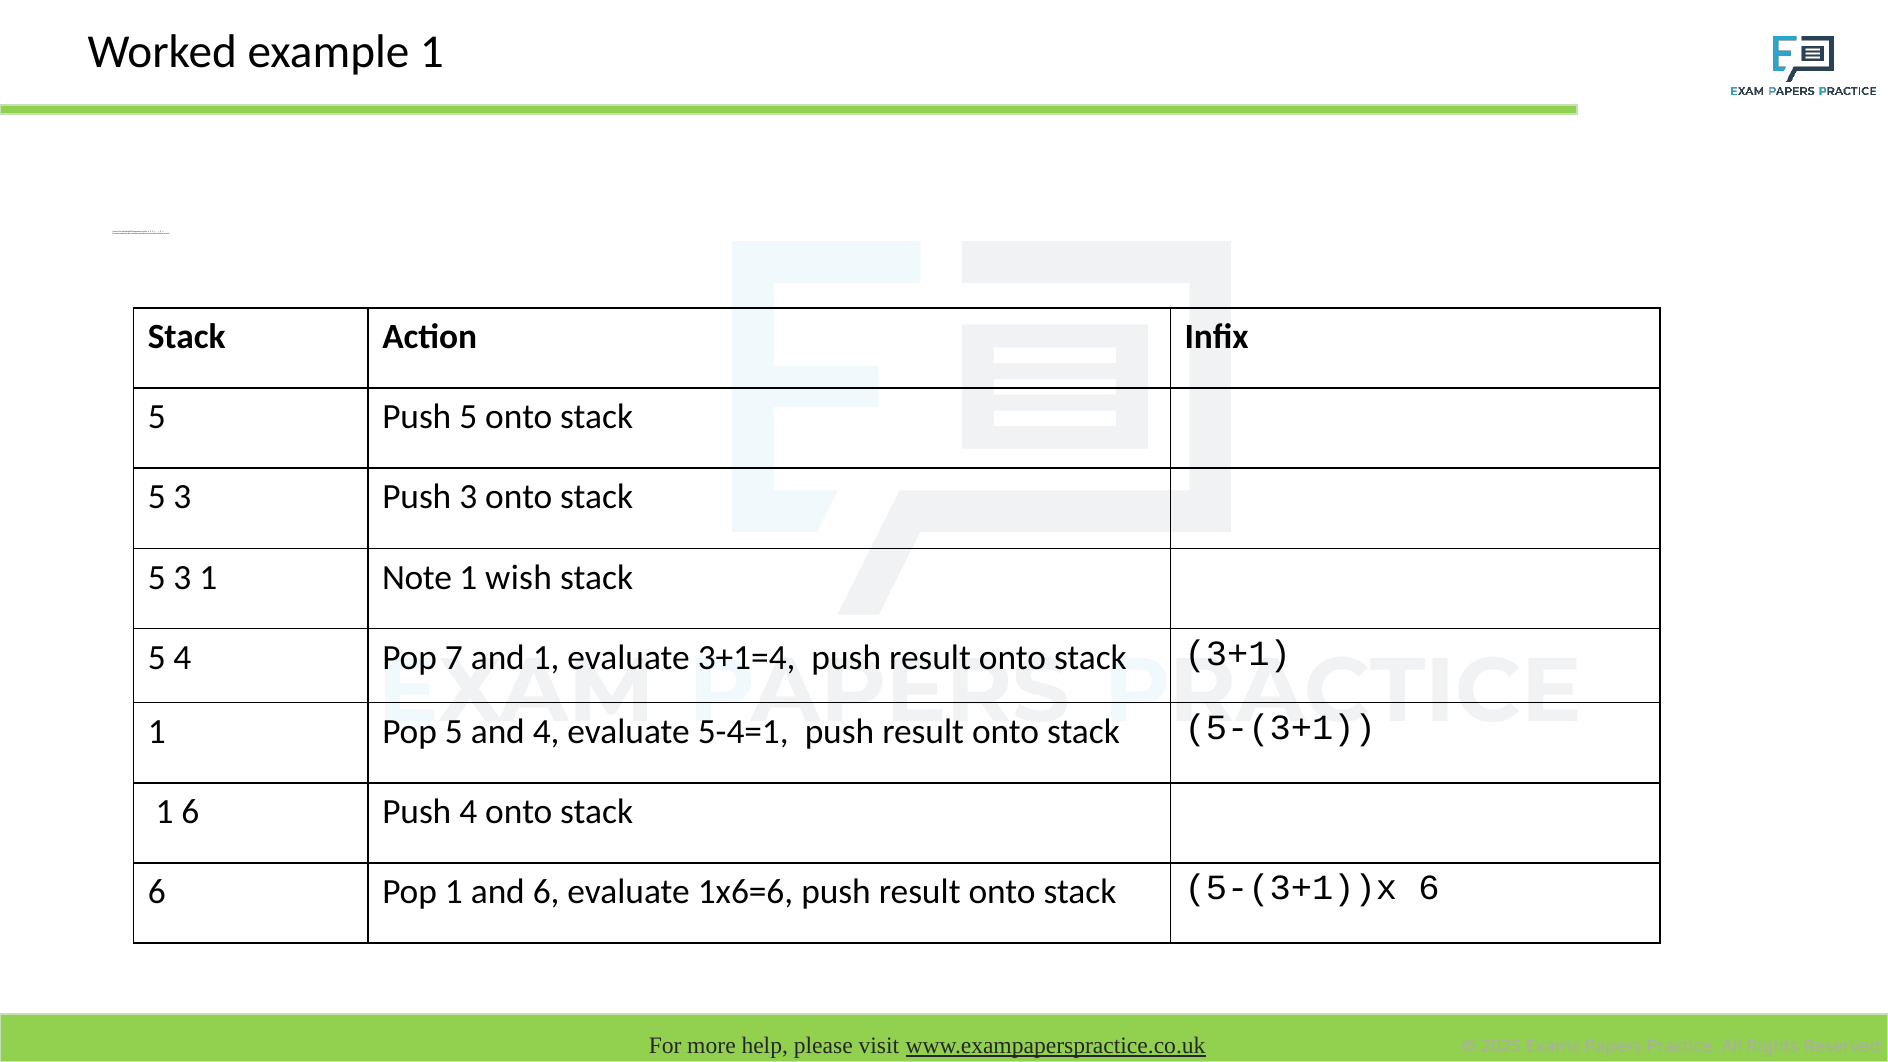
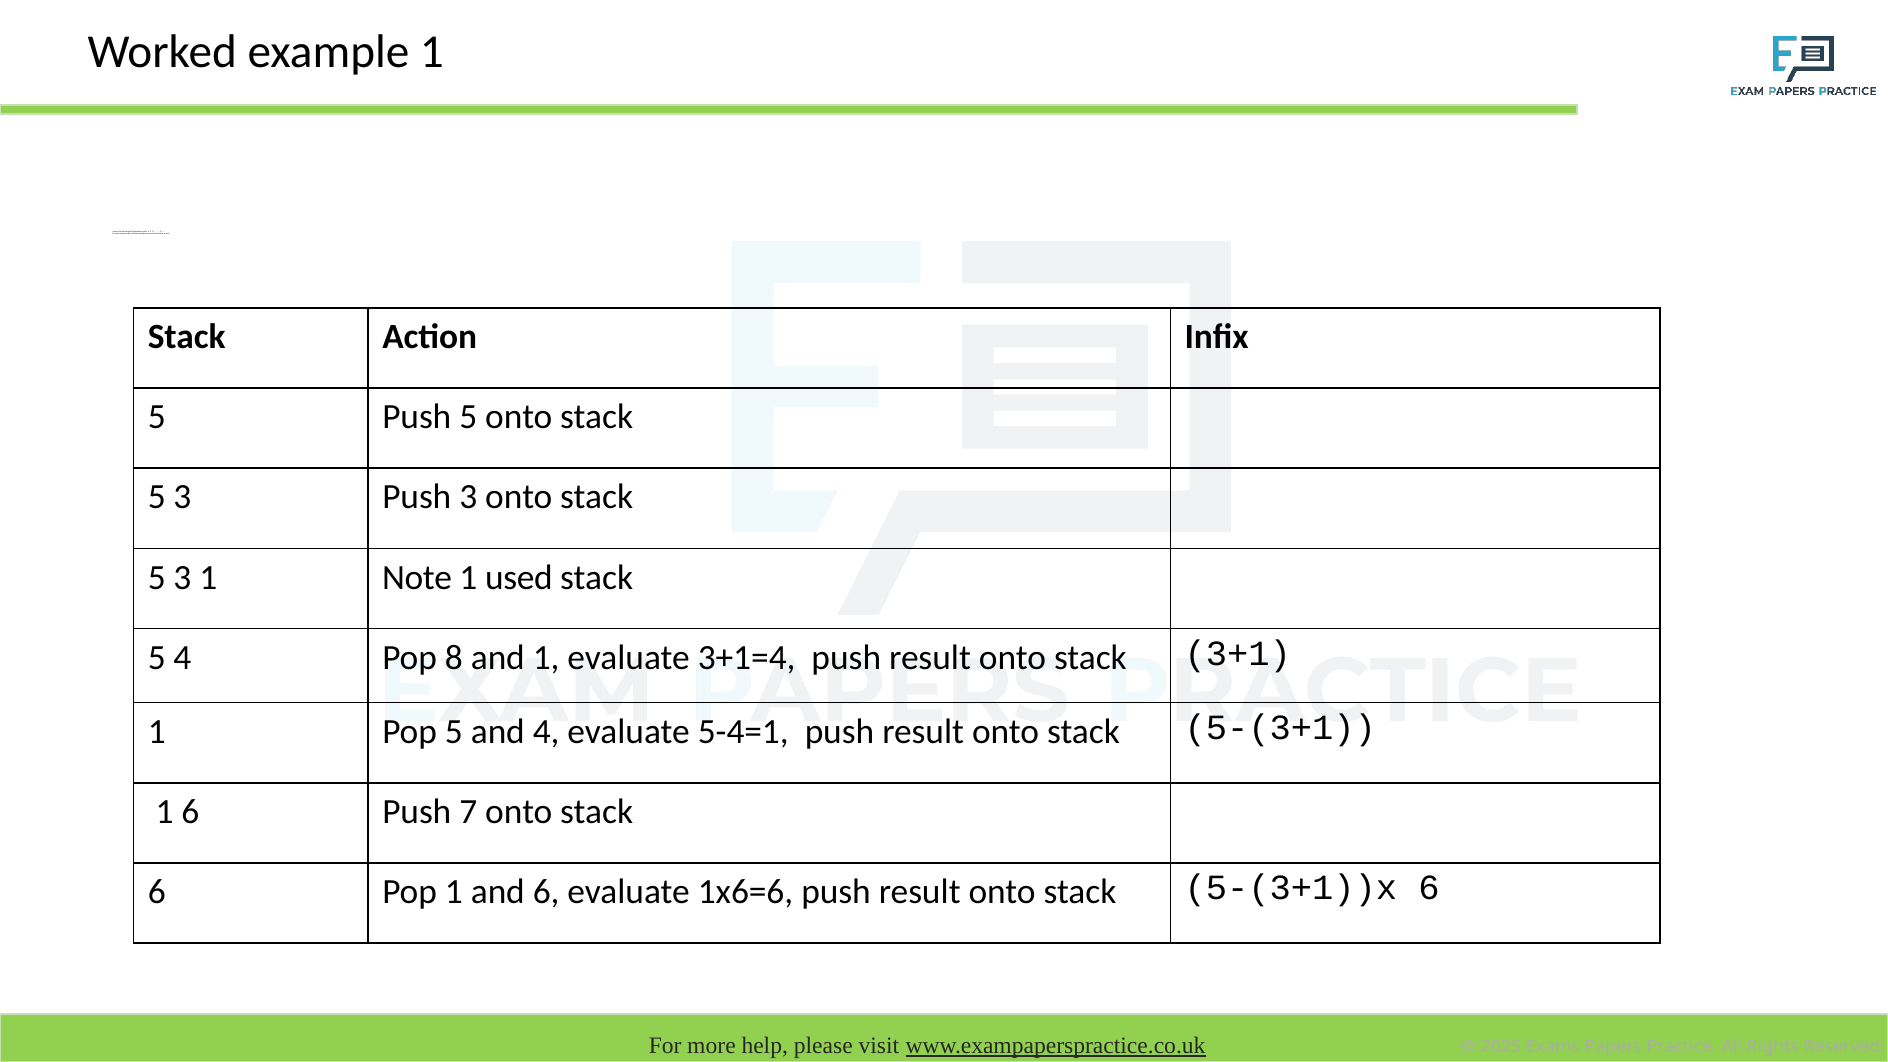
wish: wish -> used (519, 577)
7: 7 -> 8 (454, 658)
Push 4: 4 -> 7 (468, 812)
